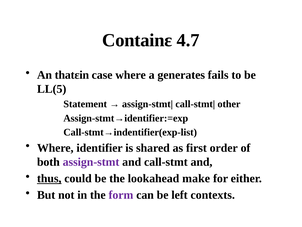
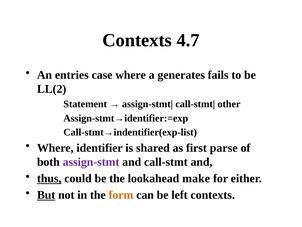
Containε: Containε -> Contexts (137, 40)
thatεin: thatεin -> entries (72, 75)
LL(5: LL(5 -> LL(2 (52, 89)
order: order -> parse (224, 148)
But underline: none -> present (46, 195)
form colour: purple -> orange (121, 195)
